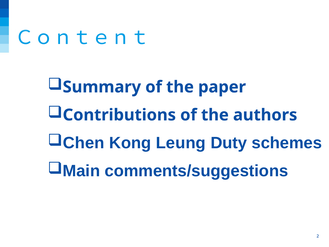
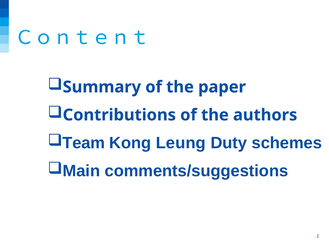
Chen: Chen -> Team (84, 143)
